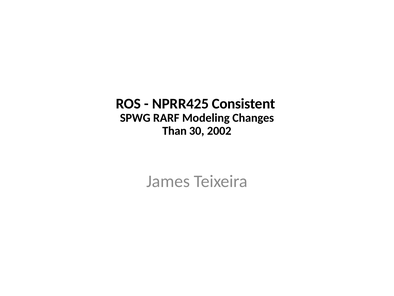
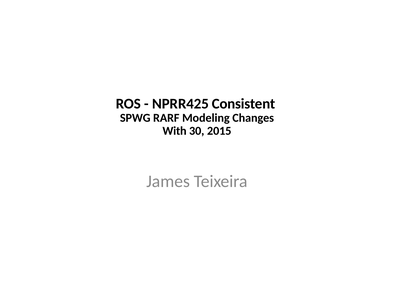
Than: Than -> With (175, 131)
2002: 2002 -> 2015 (219, 131)
